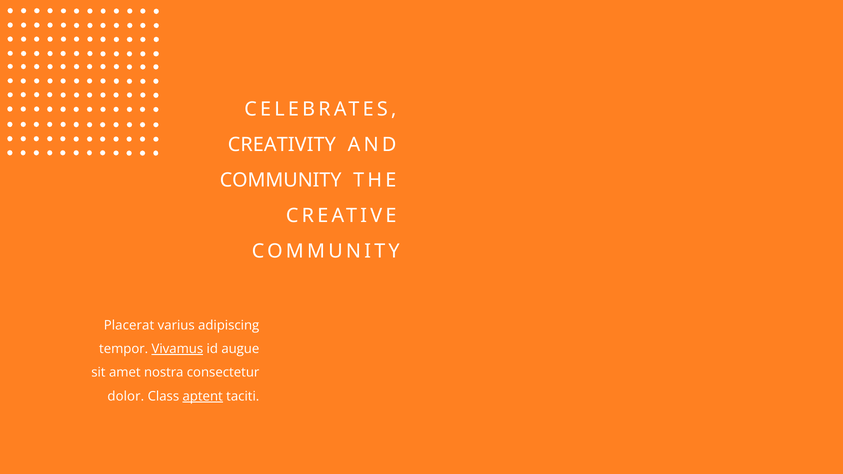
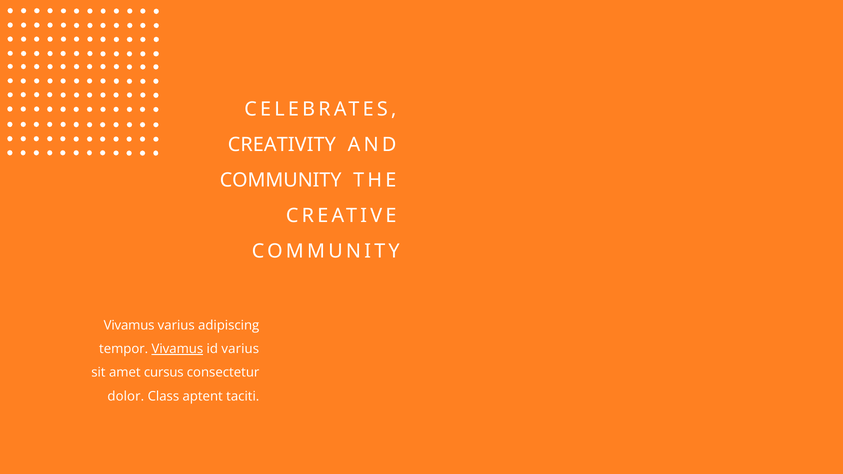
Placerat: Placerat -> Vivamus (129, 325)
id augue: augue -> varius (240, 349)
nostra: nostra -> cursus (164, 373)
aptent underline: present -> none (203, 396)
